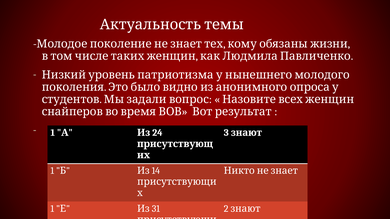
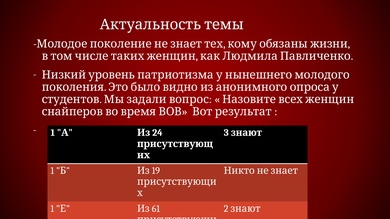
14: 14 -> 19 (156, 171)
31: 31 -> 61 (156, 209)
